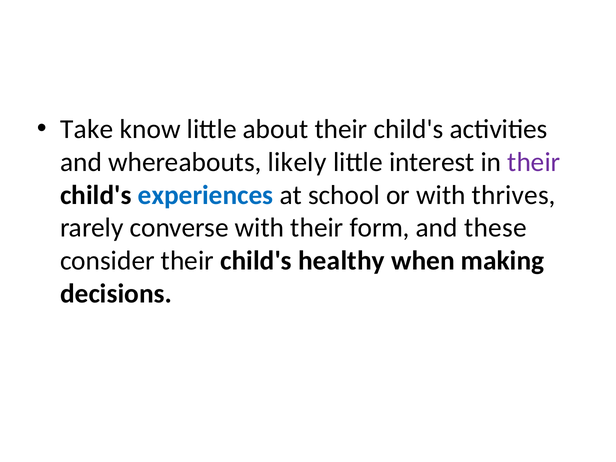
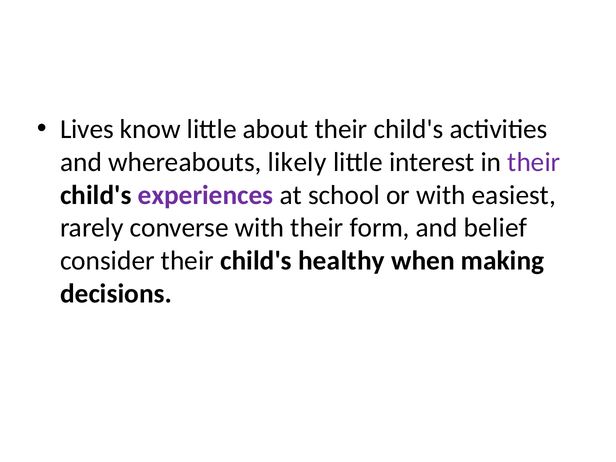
Take: Take -> Lives (87, 129)
experiences colour: blue -> purple (206, 195)
thrives: thrives -> easiest (514, 195)
these: these -> belief (495, 228)
